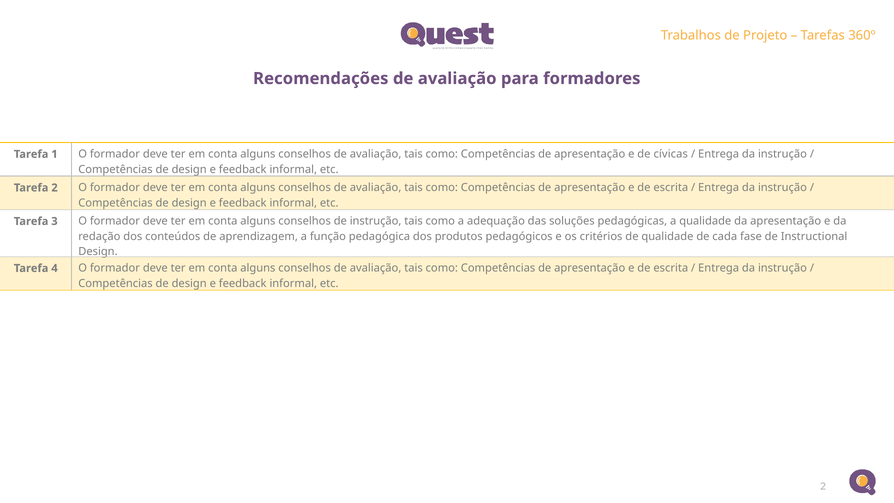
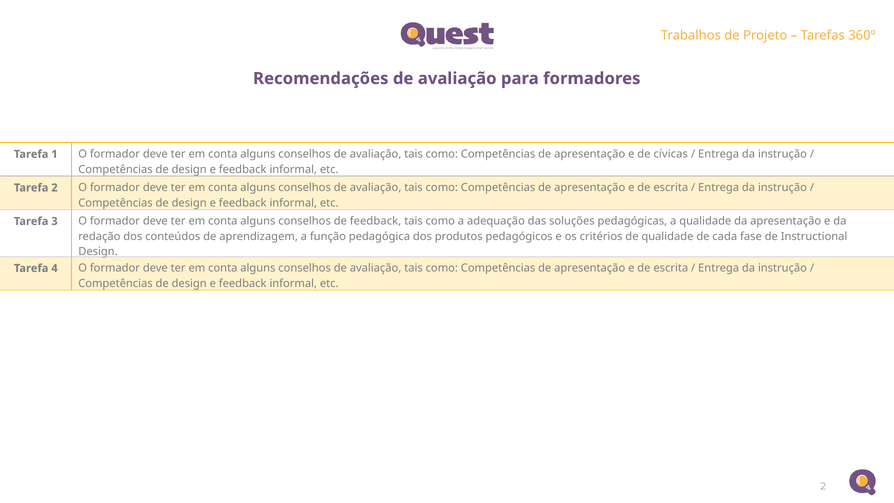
de instrução: instrução -> feedback (376, 221)
